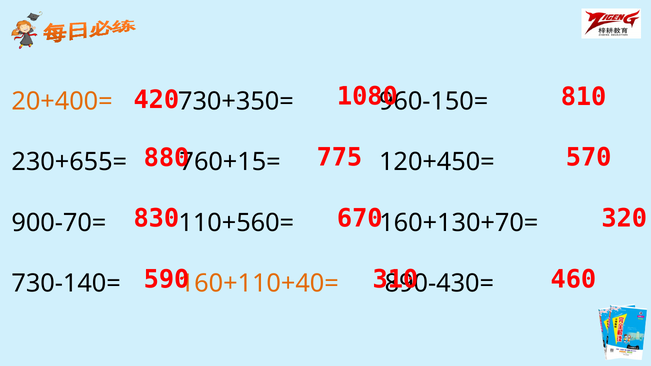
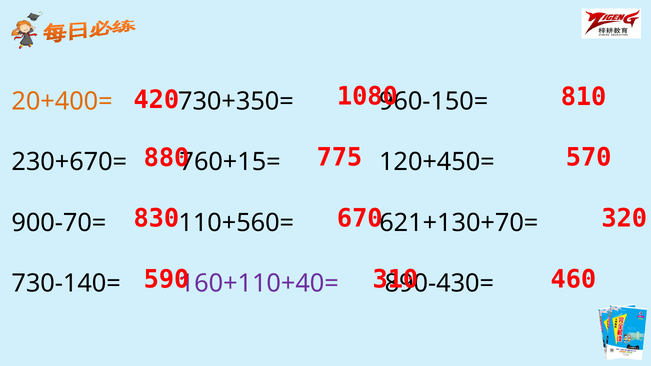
230+655=: 230+655= -> 230+670= (69, 162)
160+130+70=: 160+130+70= -> 621+130+70= (459, 223)
160+110+40= colour: orange -> purple (259, 284)
